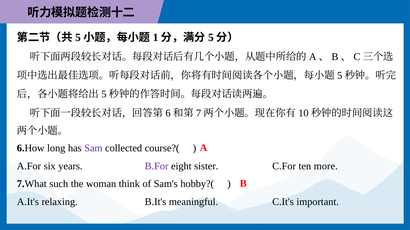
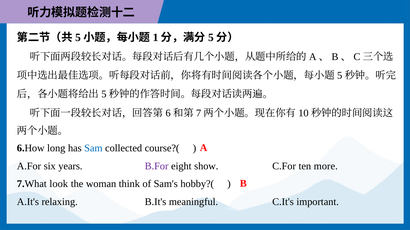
Sam colour: purple -> blue (93, 148)
sister: sister -> show (206, 166)
such: such -> look (59, 184)
